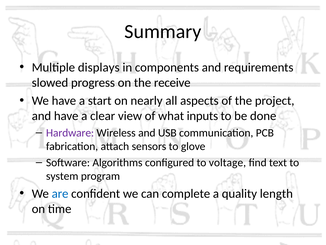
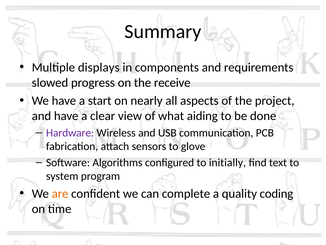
inputs: inputs -> aiding (202, 116)
voltage: voltage -> initially (227, 162)
are colour: blue -> orange (60, 193)
length: length -> coding (276, 193)
